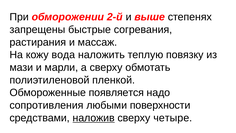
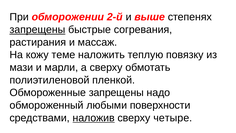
запрещены underline: none -> present (37, 30)
вода: вода -> теме (63, 55)
Обмороженные появляется: появляется -> запрещены (116, 92)
сопротивления: сопротивления -> обмороженный (47, 105)
